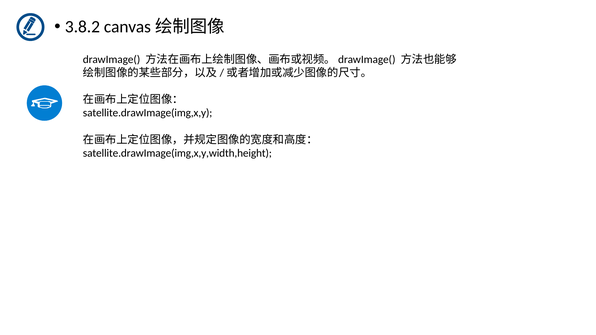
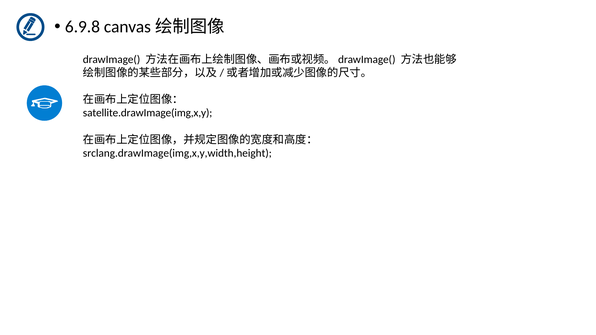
3.8.2: 3.8.2 -> 6.9.8 (82, 27)
satellite.drawImage(img,x,y,width,height: satellite.drawImage(img,x,y,width,height -> srclang.drawImage(img,x,y,width,height (177, 153)
